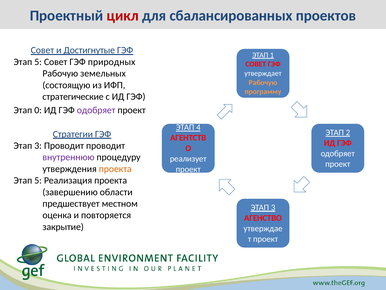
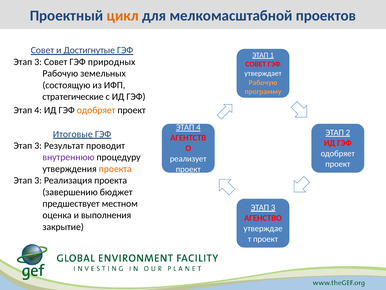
цикл colour: red -> orange (123, 16)
сбалансированных: сбалансированных -> мелкомасштабной (231, 16)
5: 5 -> 3 (38, 62)
0: 0 -> 4 (38, 110)
одобряет colour: purple -> orange (96, 110)
Стратегии: Стратегии -> Итоговые (73, 134)
3 Проводит: Проводит -> Результат (64, 145)
5: 5 -> 3 (38, 180)
области: области -> бюджет (116, 192)
повторяется: повторяется -> выполнения (106, 215)
